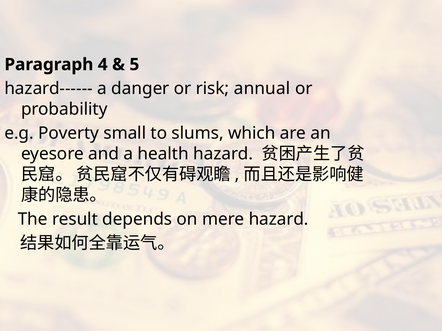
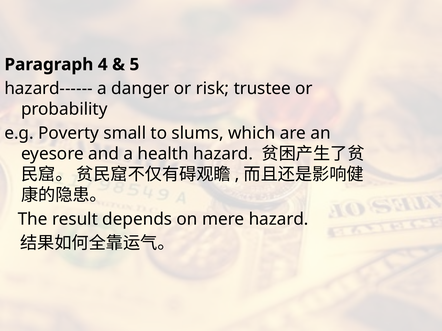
annual: annual -> trustee (262, 89)
